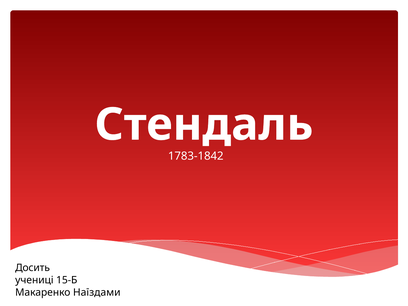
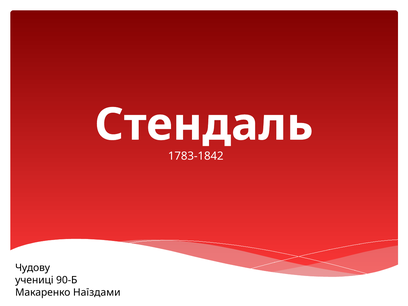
Досить: Досить -> Чудову (33, 268)
15-Б: 15-Б -> 90-Б (67, 280)
